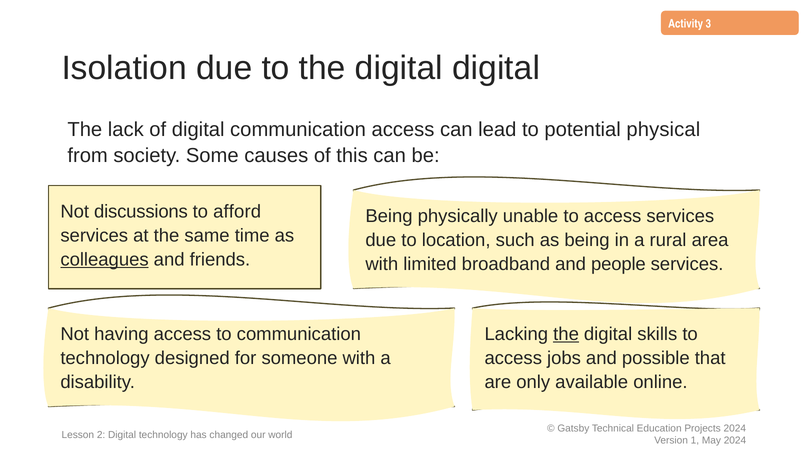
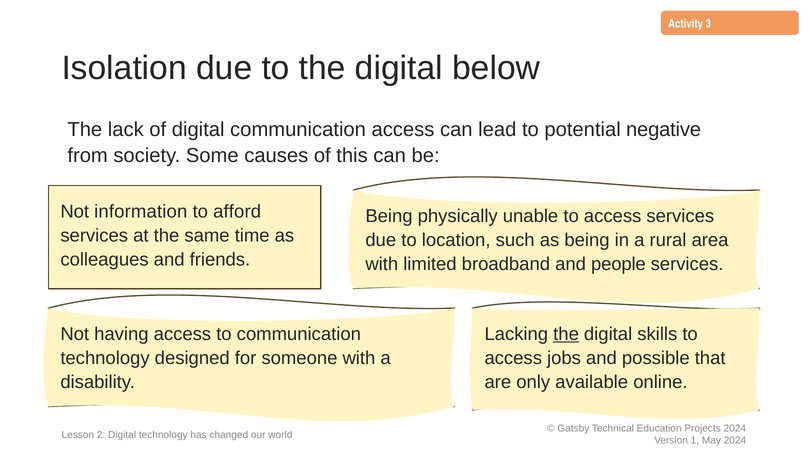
digital digital: digital -> below (496, 68)
physical: physical -> negative (664, 129)
discussions: discussions -> information (141, 211)
colleagues underline: present -> none (105, 259)
